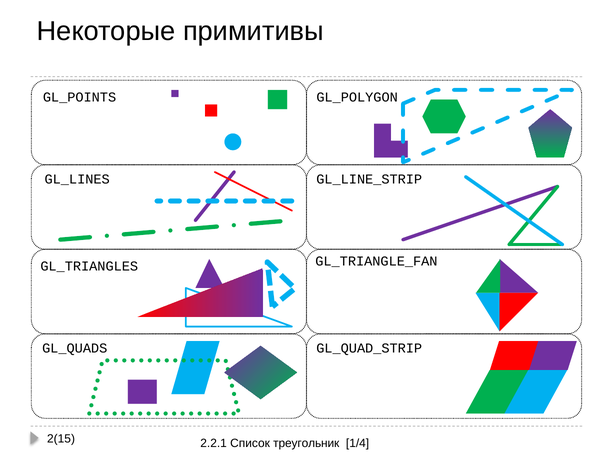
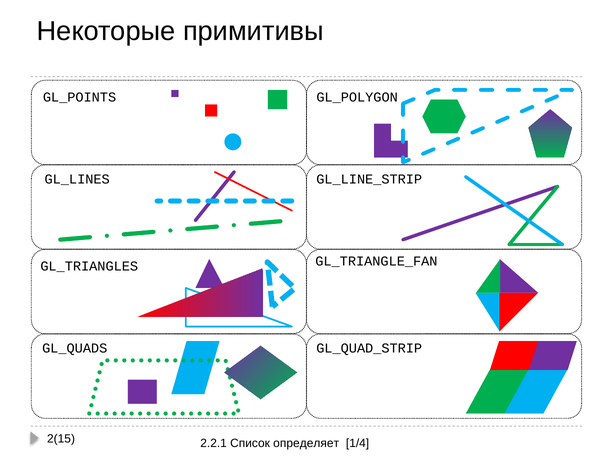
треугольник: треугольник -> определяет (306, 443)
